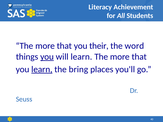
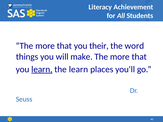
you underline: present -> none (47, 57)
will learn: learn -> make (82, 57)
the bring: bring -> learn (78, 69)
